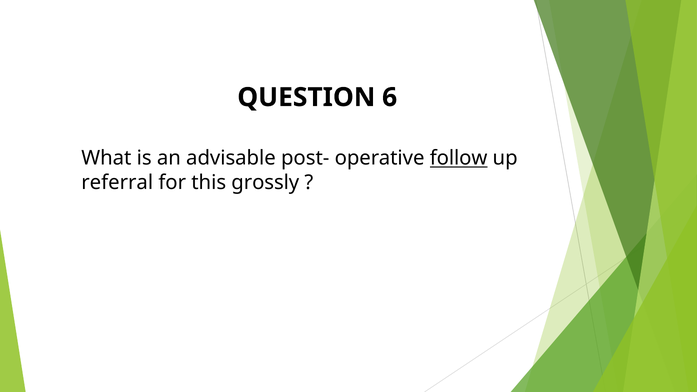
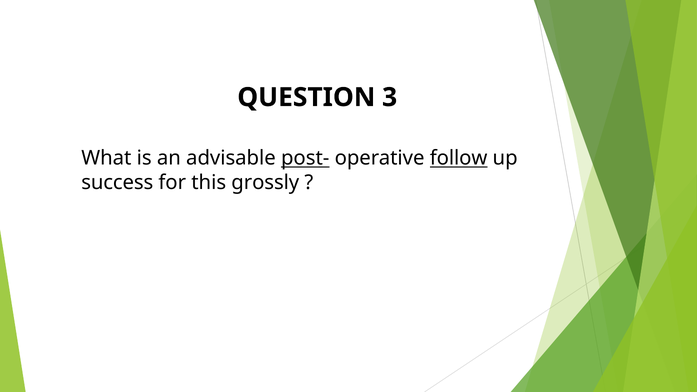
6: 6 -> 3 (390, 97)
post- underline: none -> present (305, 158)
referral: referral -> success (117, 183)
